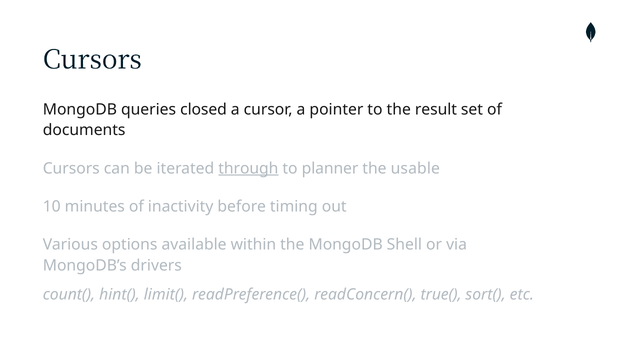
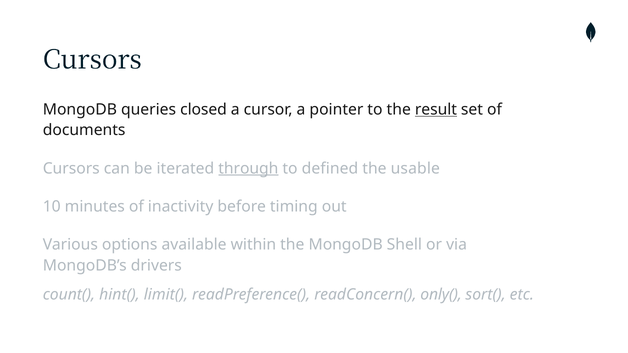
result underline: none -> present (436, 110)
planner: planner -> defined (330, 168)
true(: true( -> only( (441, 295)
